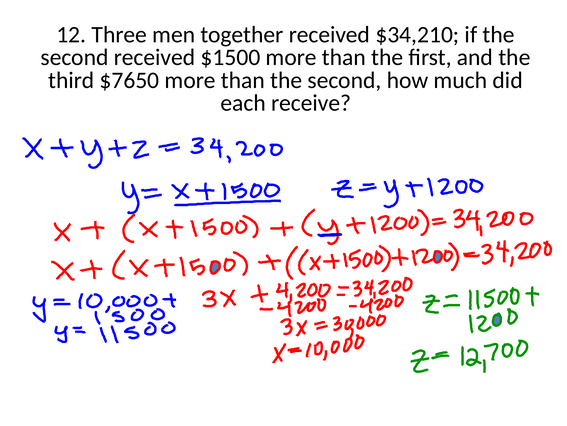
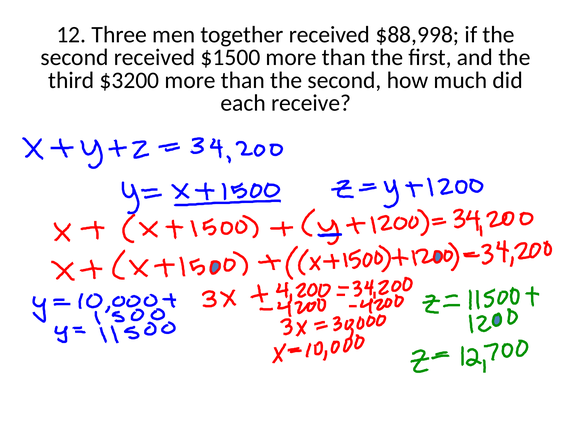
$34,210: $34,210 -> $88,998 (417, 35)
$7650: $7650 -> $3200 (129, 80)
